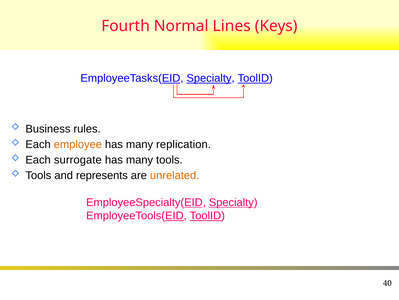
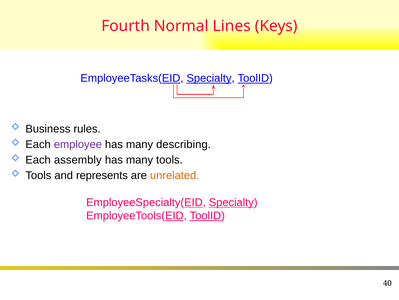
employee colour: orange -> purple (78, 144)
replication: replication -> describing (183, 144)
surrogate: surrogate -> assembly (78, 160)
